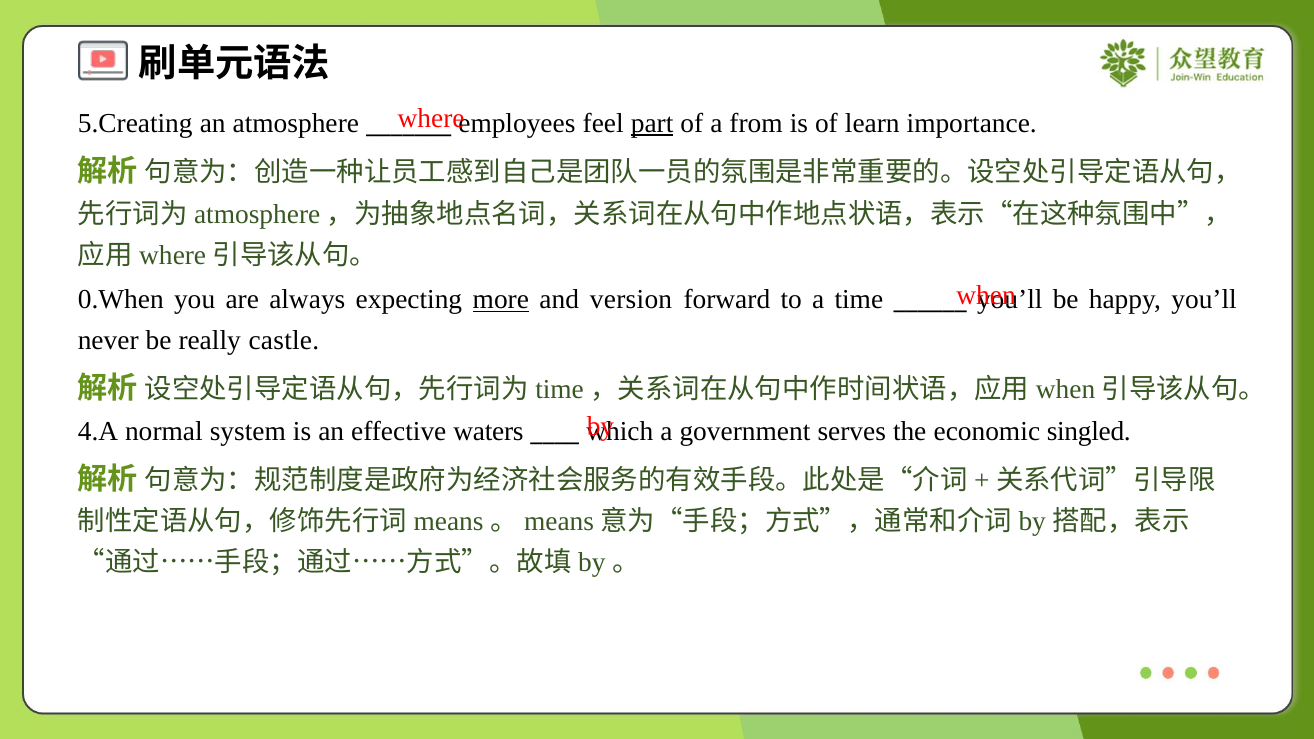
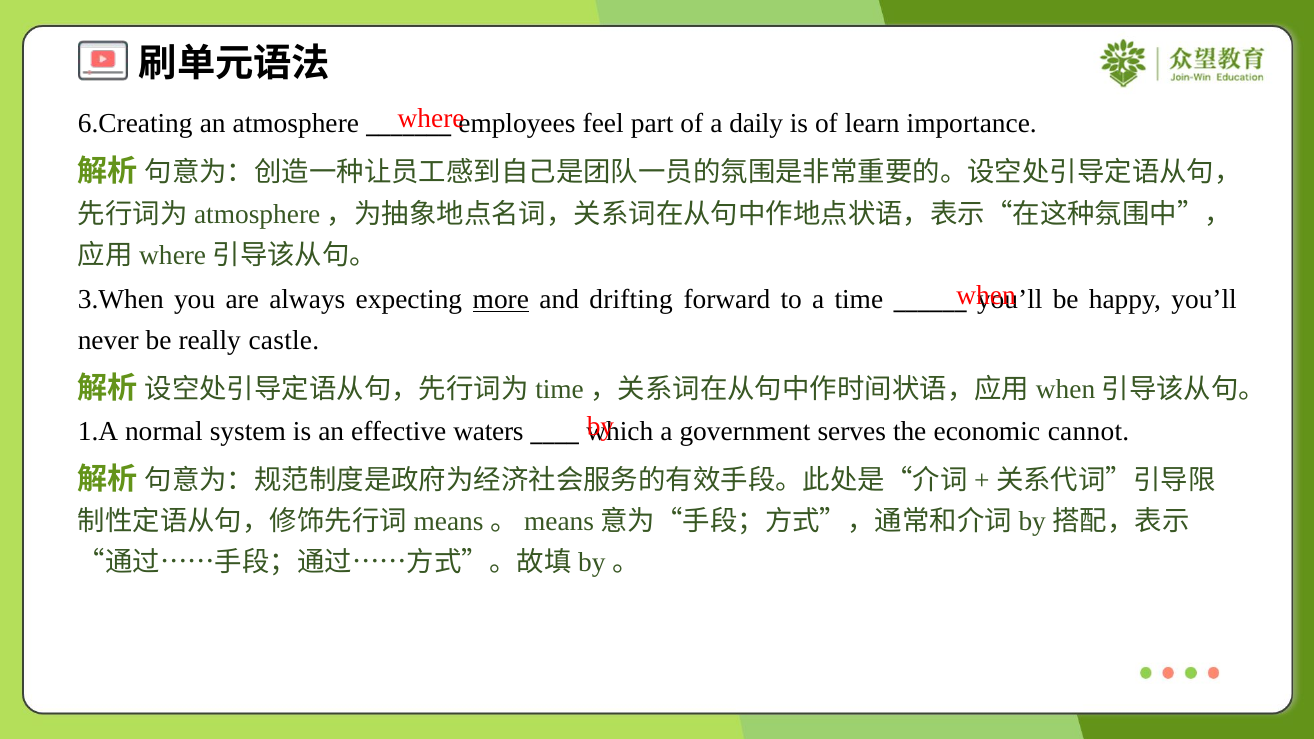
5.Creating: 5.Creating -> 6.Creating (135, 123)
part underline: present -> none (652, 123)
from: from -> daily (756, 123)
0.When: 0.When -> 3.When (121, 300)
version: version -> drifting (631, 300)
4.A: 4.A -> 1.A (98, 432)
singled: singled -> cannot (1089, 432)
